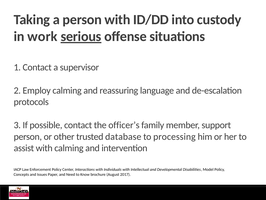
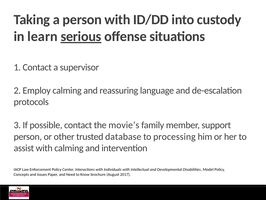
work: work -> learn (42, 36)
officer’s: officer’s -> movie’s (124, 125)
